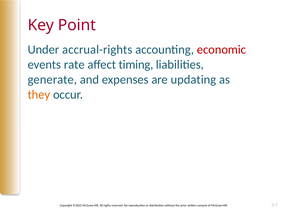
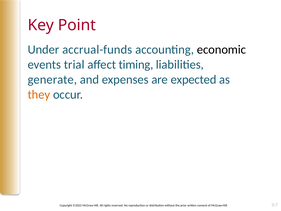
accrual-rights: accrual-rights -> accrual-funds (97, 49)
economic colour: red -> black (221, 49)
rate: rate -> trial (74, 64)
updating: updating -> expected (194, 79)
